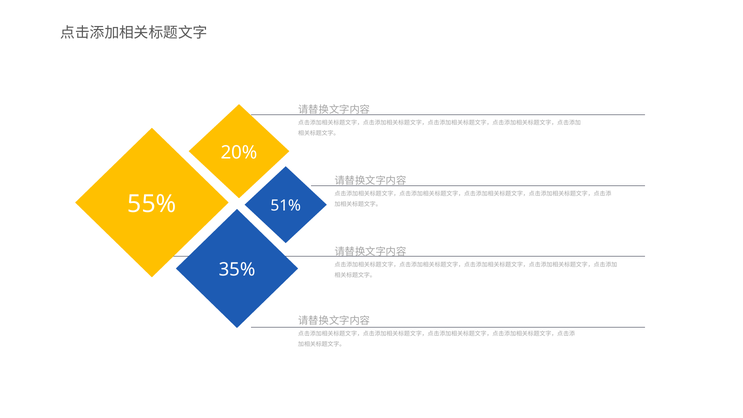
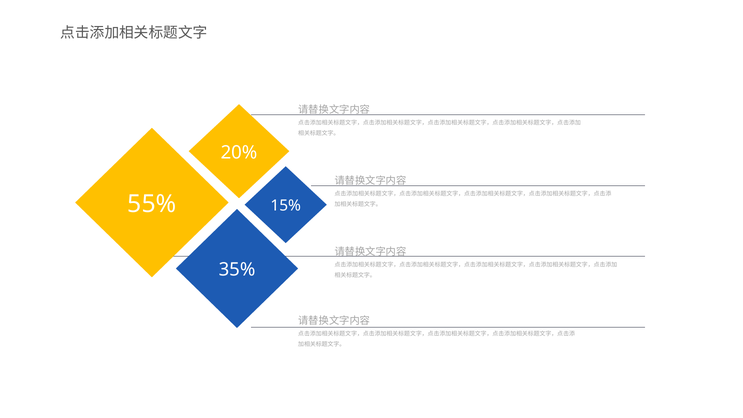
51%: 51% -> 15% (286, 206)
